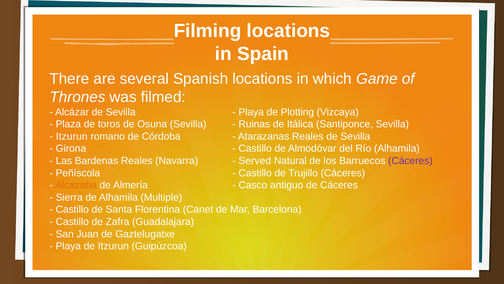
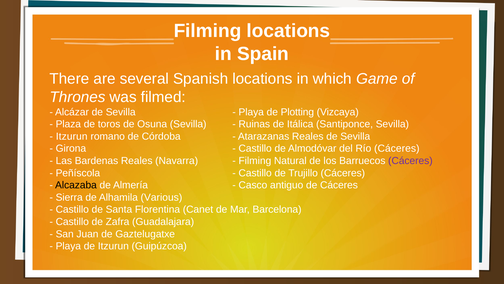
Río Alhamila: Alhamila -> Cáceres (397, 148)
Served: Served -> Filming (255, 161)
Alcazaba colour: orange -> black (76, 185)
Multiple: Multiple -> Various (161, 197)
